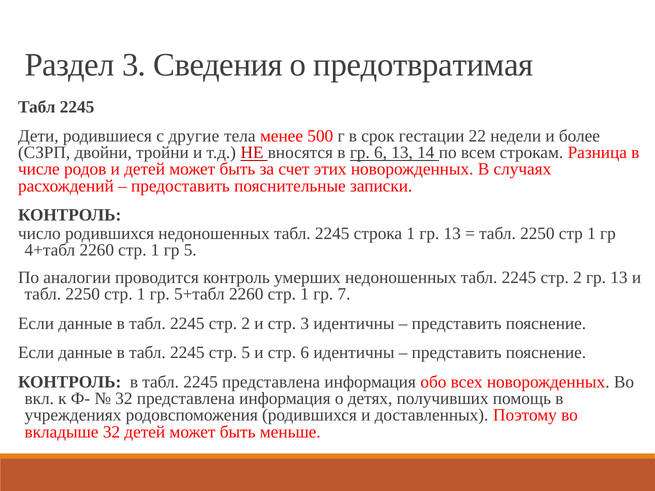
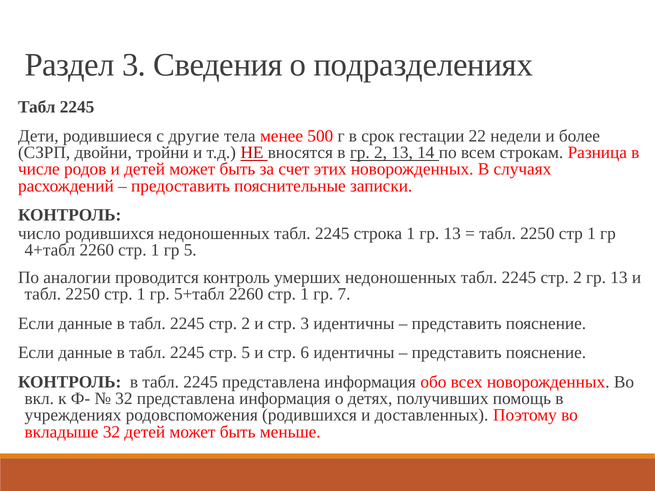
предотвратимая: предотвратимая -> подразделениях (423, 65)
гр 6: 6 -> 2 (381, 153)
